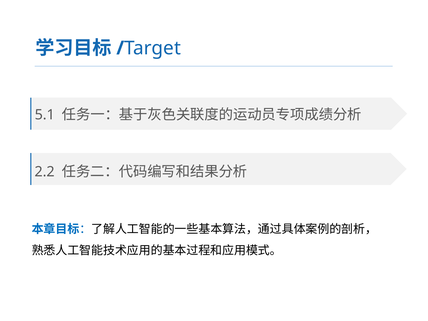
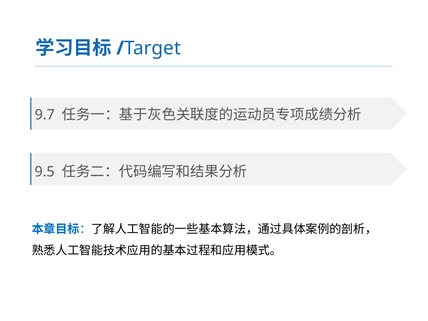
5.1: 5.1 -> 9.7 (45, 115)
2.2: 2.2 -> 9.5 (45, 172)
